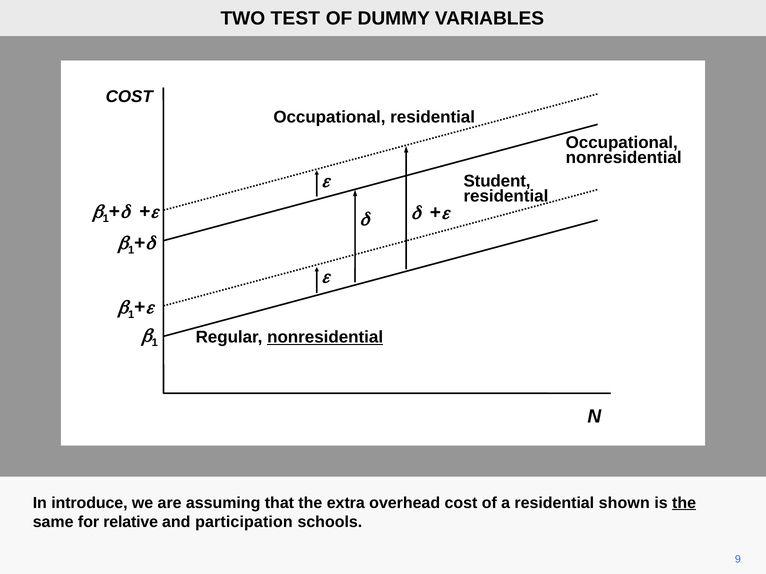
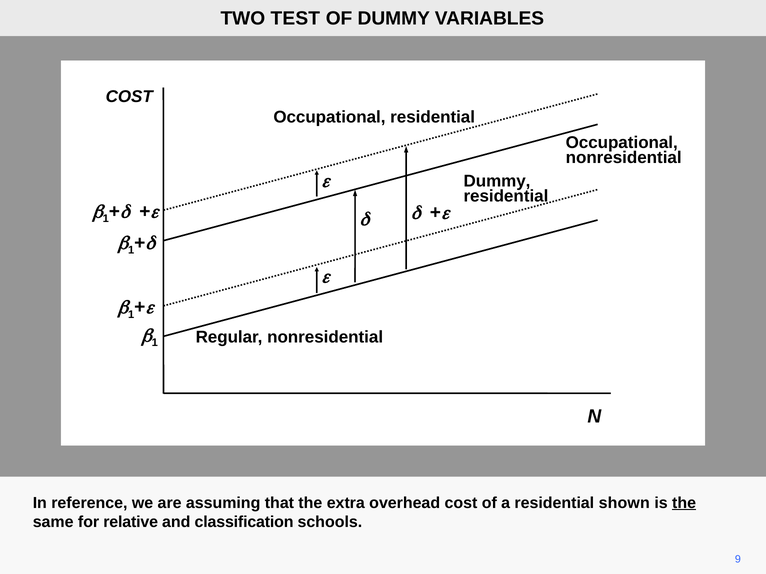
Student: Student -> Dummy (497, 181)
nonresidential underline: present -> none (325, 337)
introduce: introduce -> reference (89, 503)
participation: participation -> classification (244, 522)
